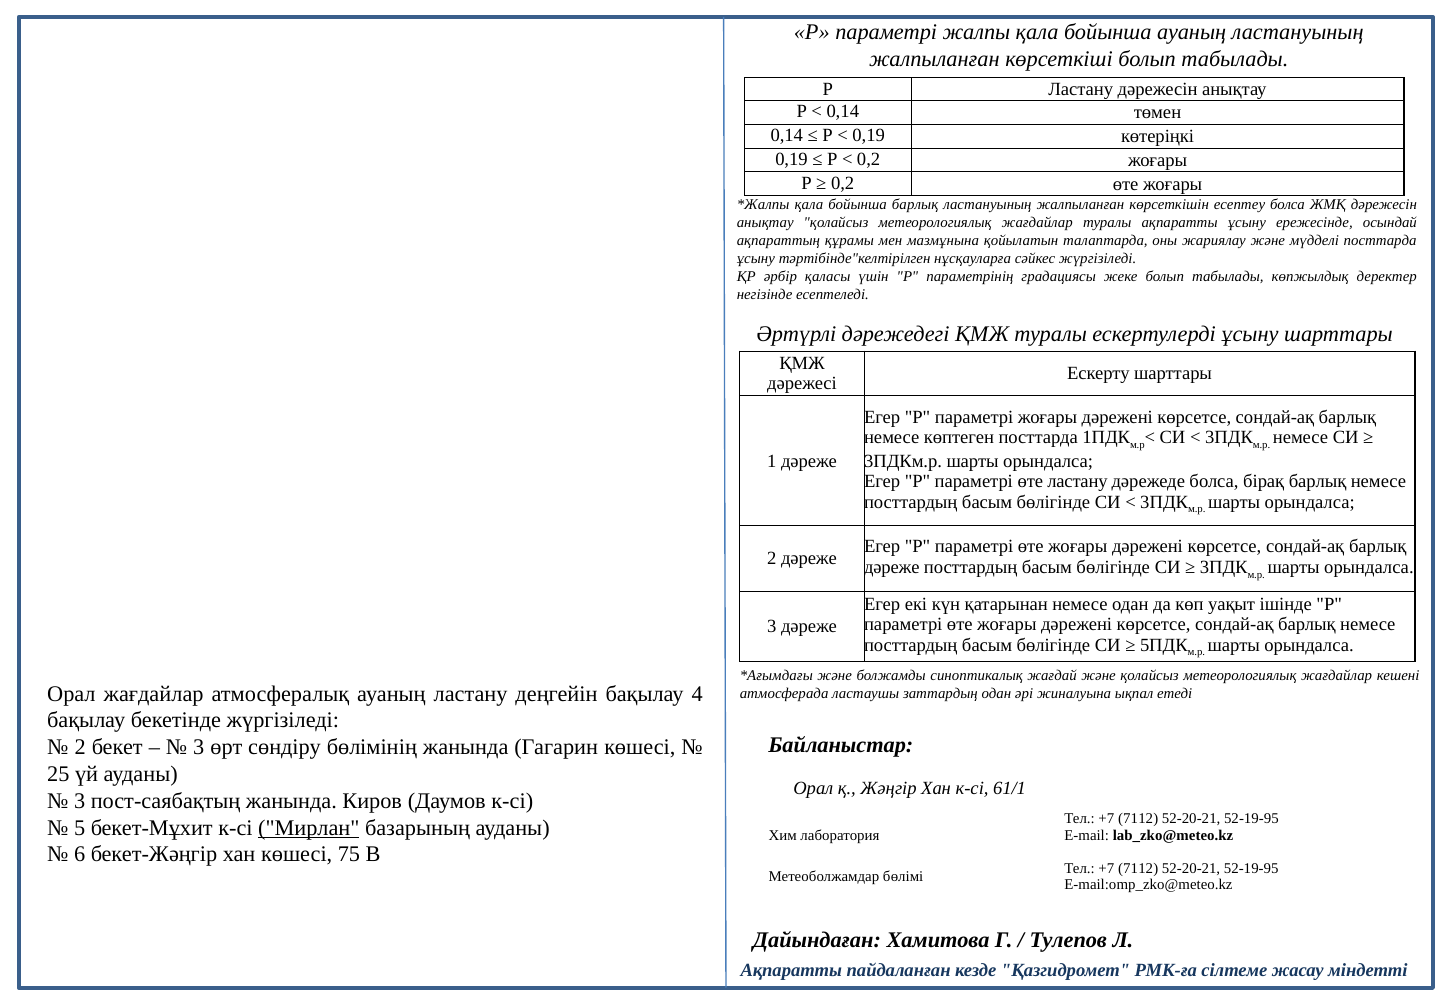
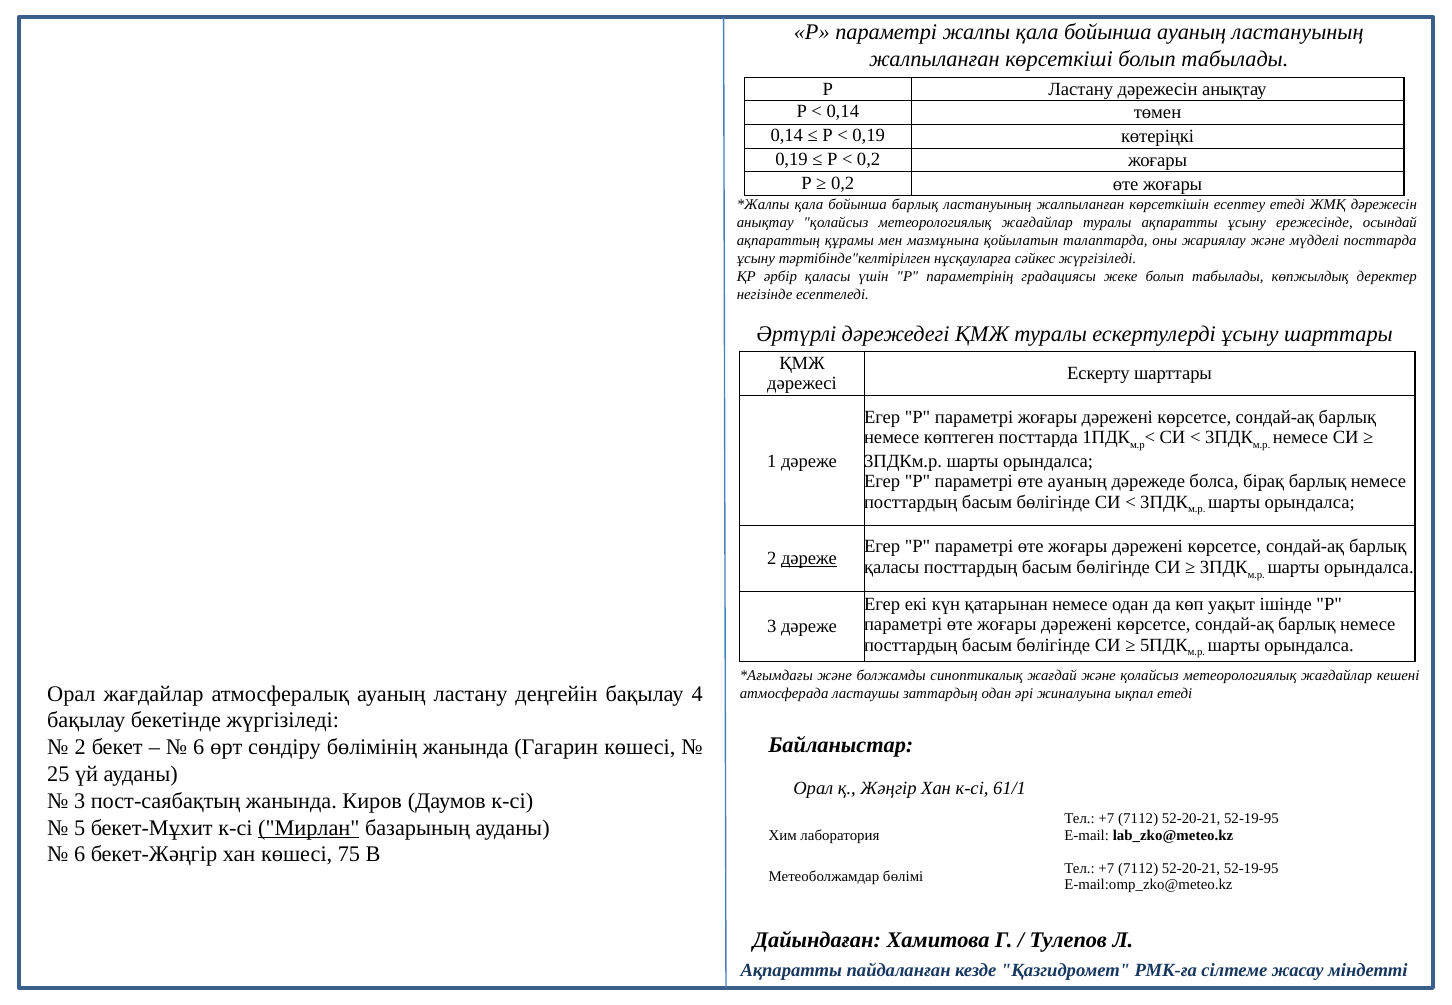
есептеу болса: болса -> етеді (1287, 205)
өте ластану: ластану -> ауаның (1077, 482)
дәреже underline: none -> present (809, 559)
дәреже: дәреже -> қаласы (892, 567)
3: 3 -> 6 (199, 748)
